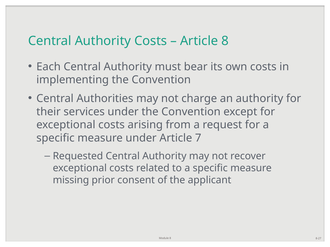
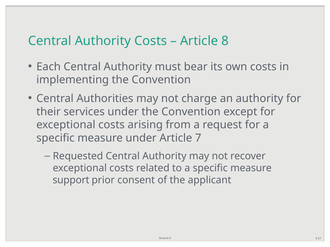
missing: missing -> support (71, 180)
